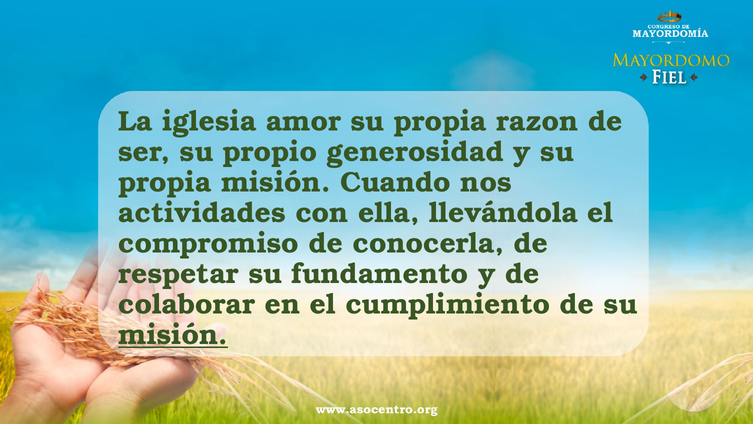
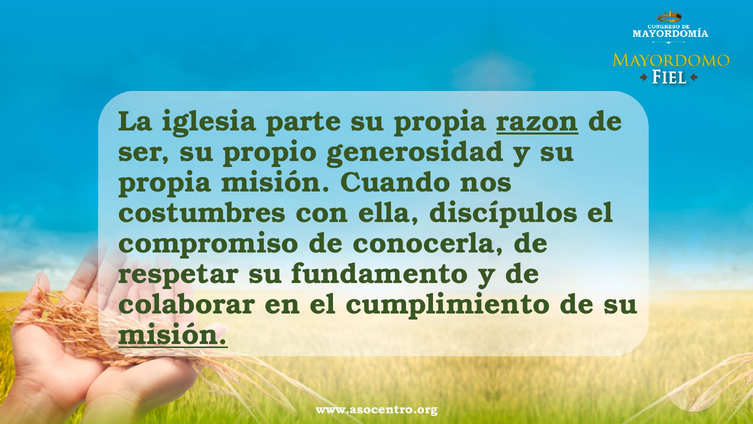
amor: amor -> parte (304, 121)
razon underline: none -> present (537, 121)
actividades: actividades -> costumbres (202, 213)
llevándola: llevándola -> discípulos (504, 213)
